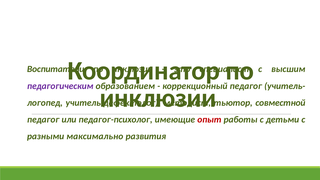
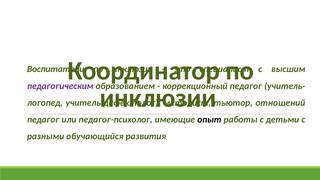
совместной: совместной -> отношений (280, 103)
опыт colour: red -> black (209, 120)
максимально: максимально -> обучающийся (95, 136)
